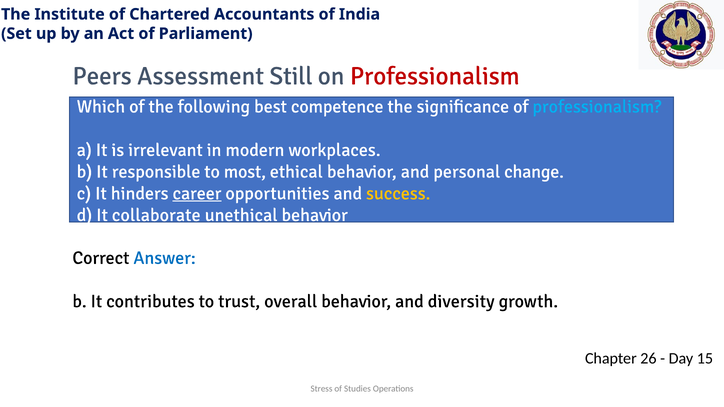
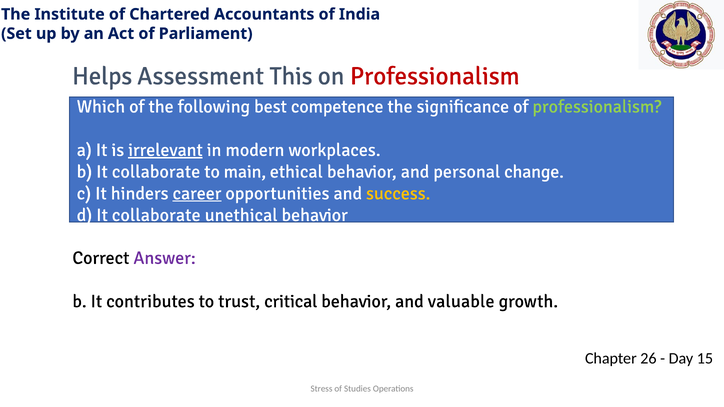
Peers: Peers -> Helps (102, 76)
Still: Still -> This (291, 76)
professionalism colour: light blue -> light green (597, 107)
irrelevant underline: none -> present (165, 150)
b It responsible: responsible -> collaborate (156, 172)
most: most -> main (245, 172)
Answer colour: blue -> purple (165, 258)
overall: overall -> critical (291, 301)
diversity: diversity -> valuable (461, 301)
